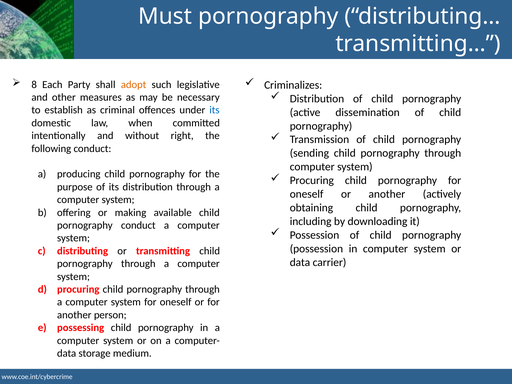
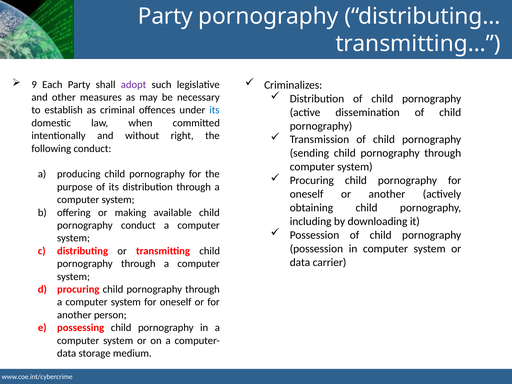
Must: Must -> Party (165, 16)
8: 8 -> 9 (34, 85)
adopt colour: orange -> purple (134, 85)
